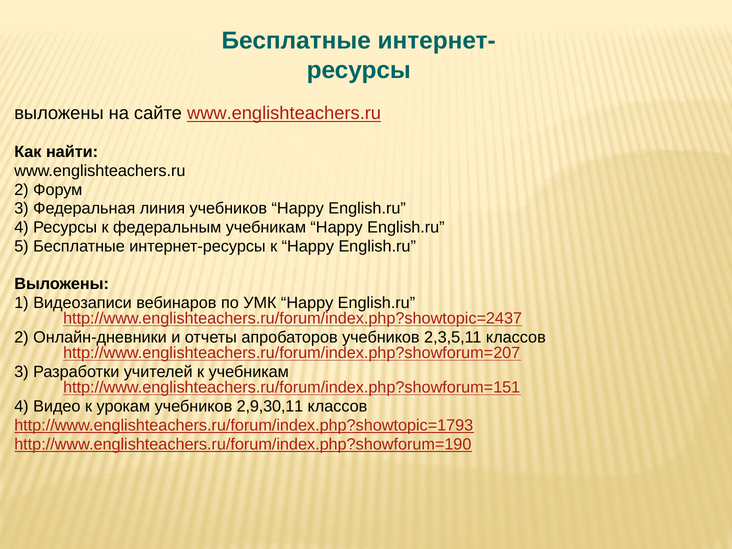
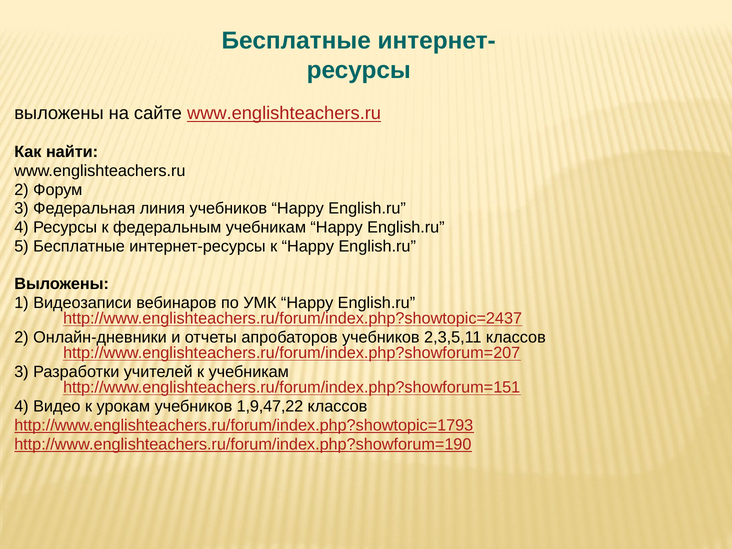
2,9,30,11: 2,9,30,11 -> 1,9,47,22 (270, 406)
